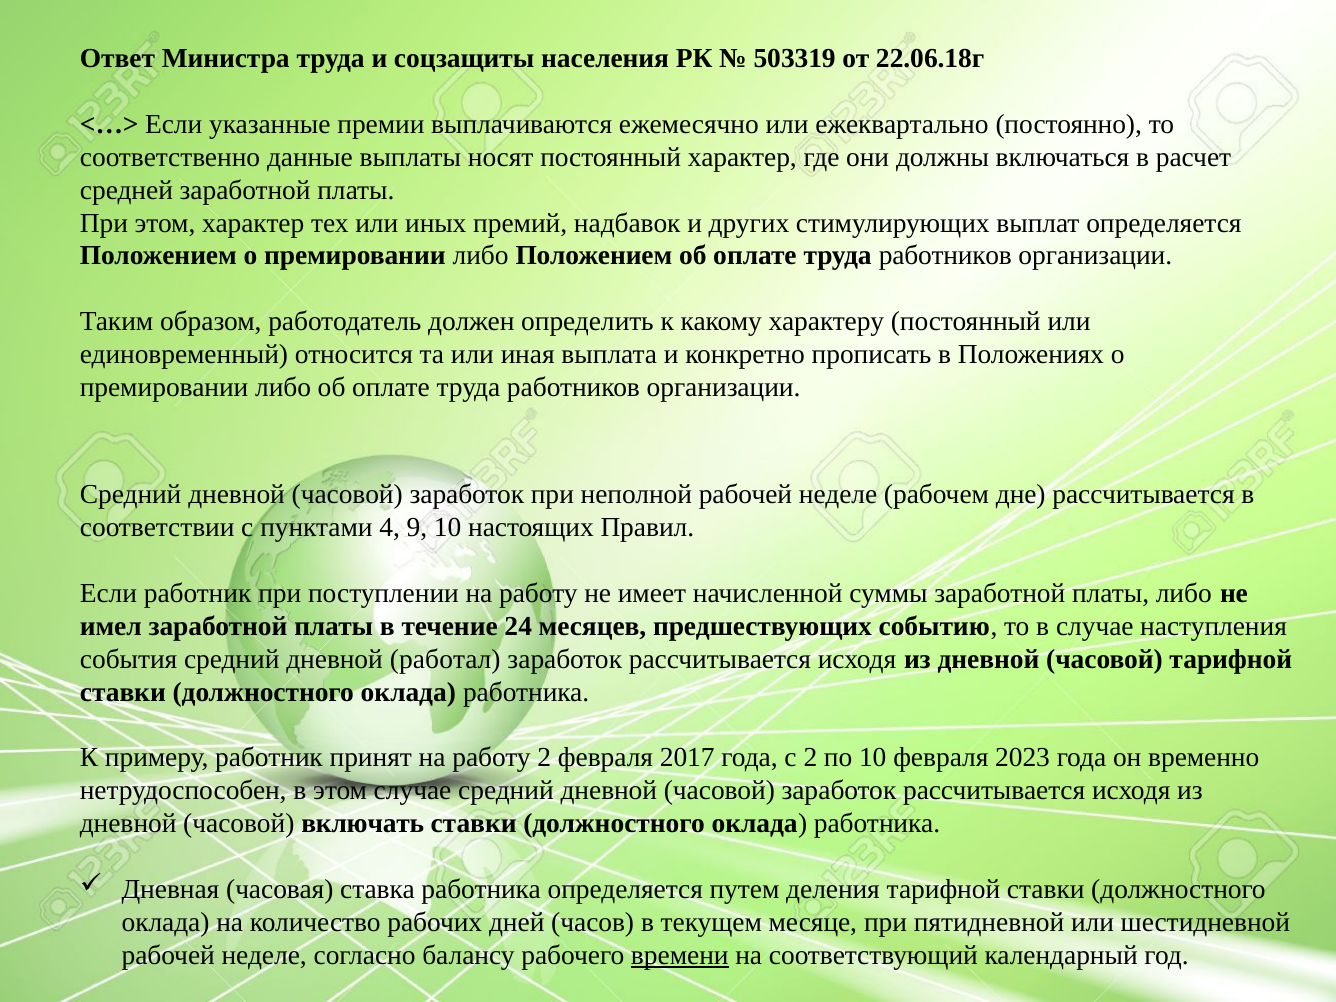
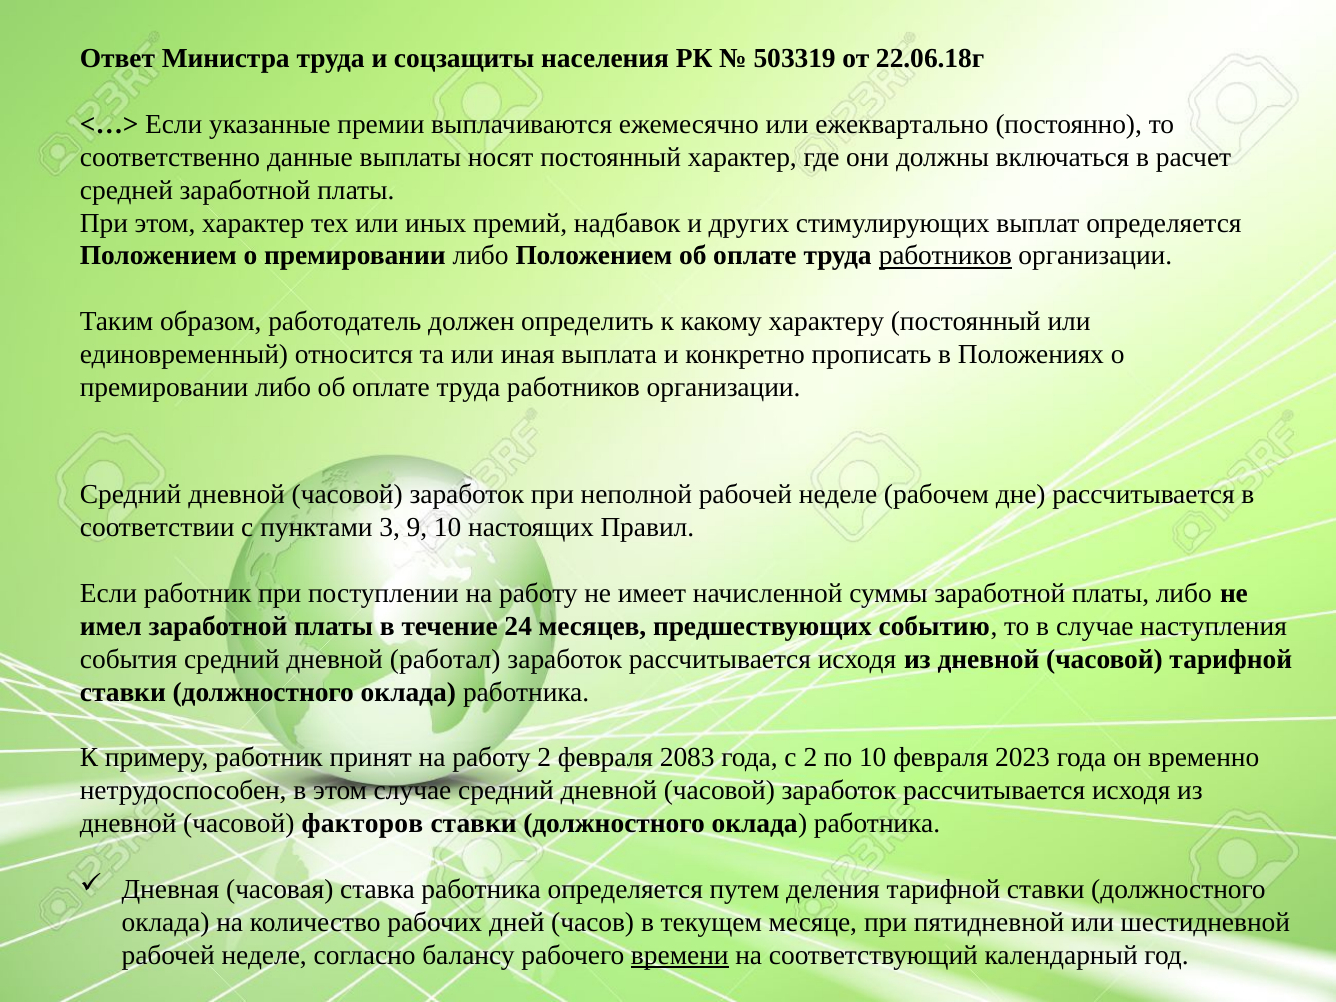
работников underline: none -> present (945, 256)
4: 4 -> 3 (390, 527)
2017: 2017 -> 2083 (687, 758)
включать: включать -> факторов (362, 824)
